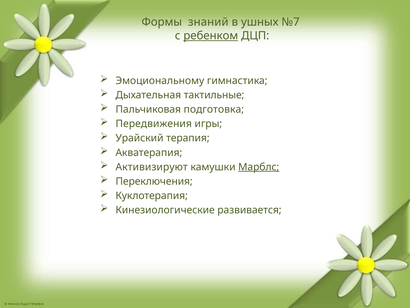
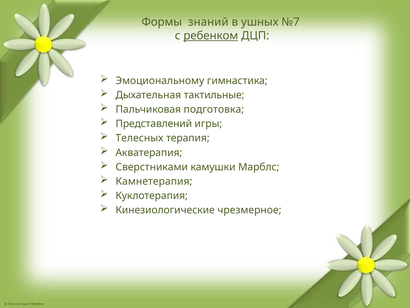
Передвижения: Передвижения -> Представлений (154, 124)
Урайский: Урайский -> Телесных (139, 138)
Активизируют: Активизируют -> Сверстниками (152, 167)
Марблс underline: present -> none (259, 167)
Переключения: Переключения -> Камнетерапия (154, 181)
развивается: развивается -> чрезмерное (249, 210)
